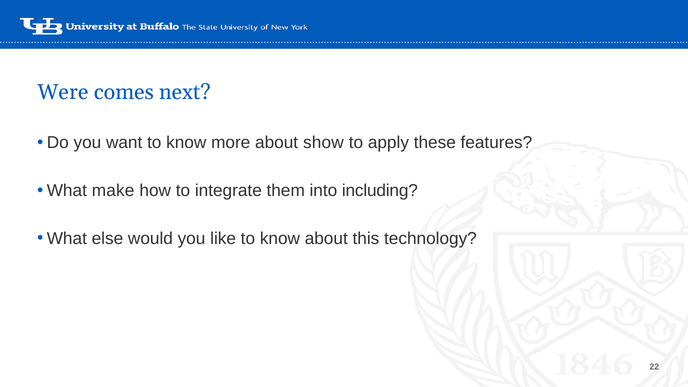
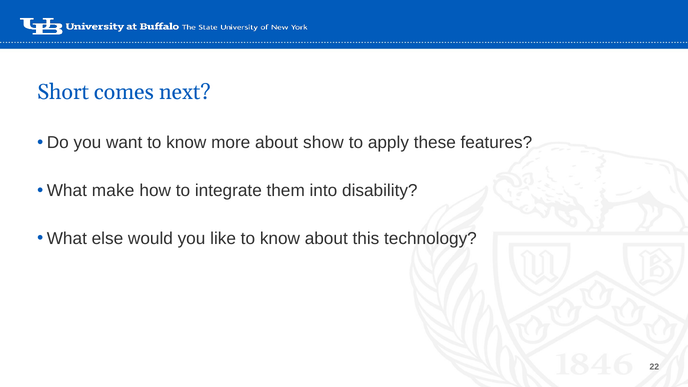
Were: Were -> Short (63, 92)
including: including -> disability (380, 191)
